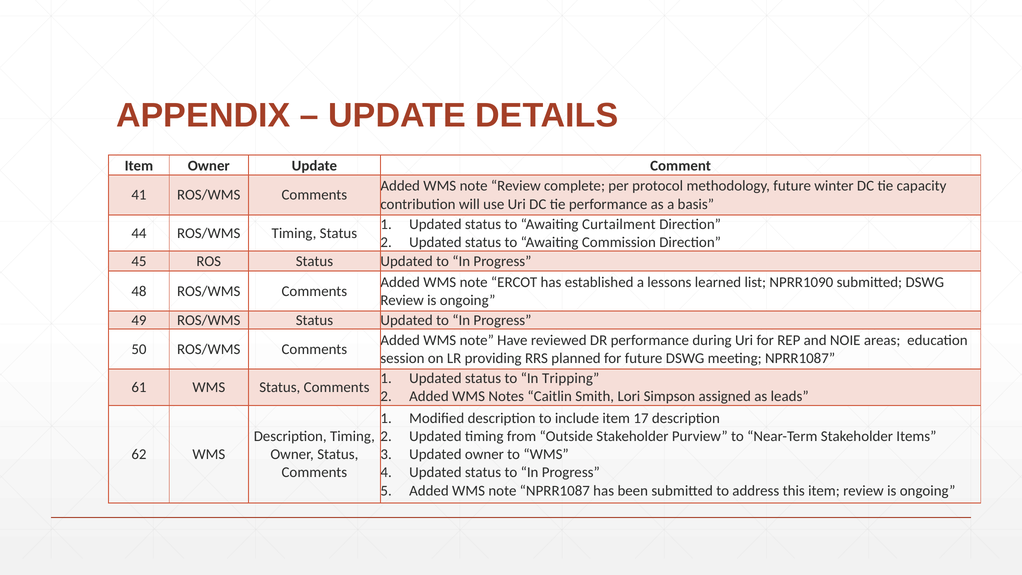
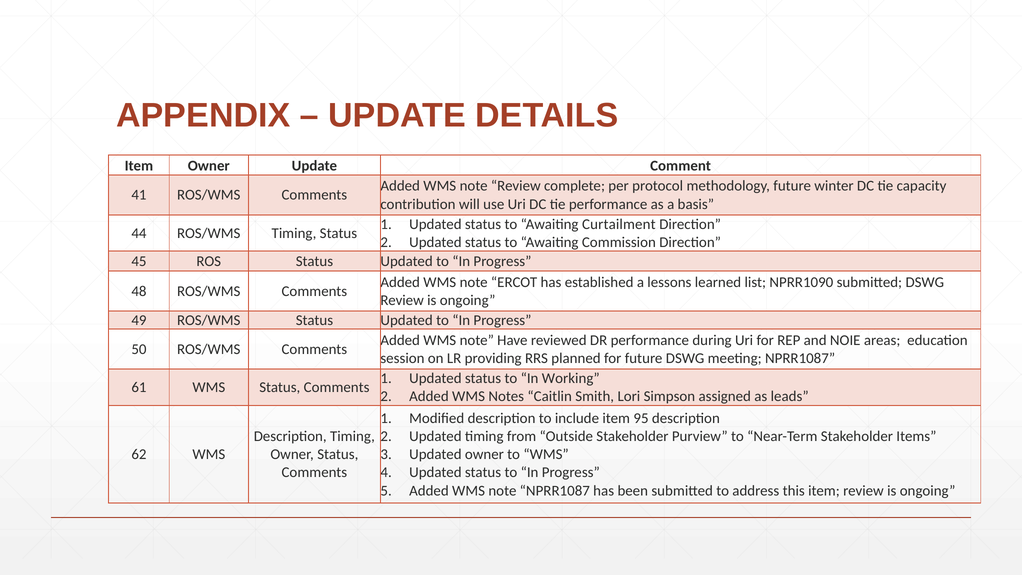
Tripping: Tripping -> Working (571, 378)
17: 17 -> 95 (641, 418)
